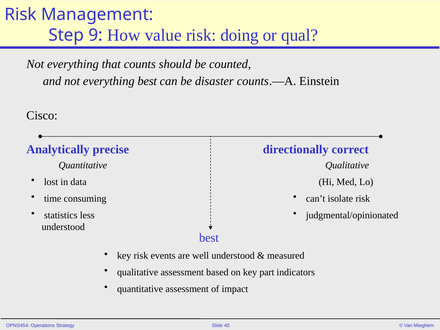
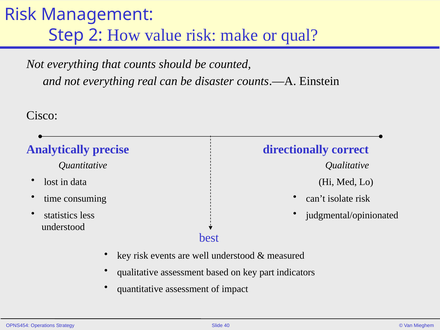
9: 9 -> 2 (96, 35)
doing: doing -> make (239, 35)
everything best: best -> real (147, 81)
